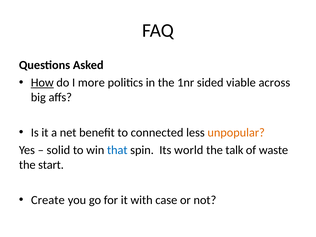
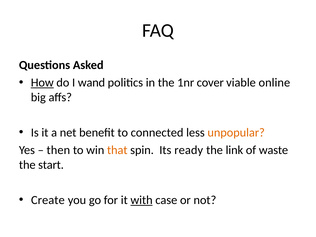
more: more -> wand (91, 83)
sided: sided -> cover (210, 83)
across: across -> online (274, 83)
solid: solid -> then (58, 150)
that colour: blue -> orange (117, 150)
world: world -> ready (189, 150)
talk: talk -> link (234, 150)
with underline: none -> present (142, 200)
